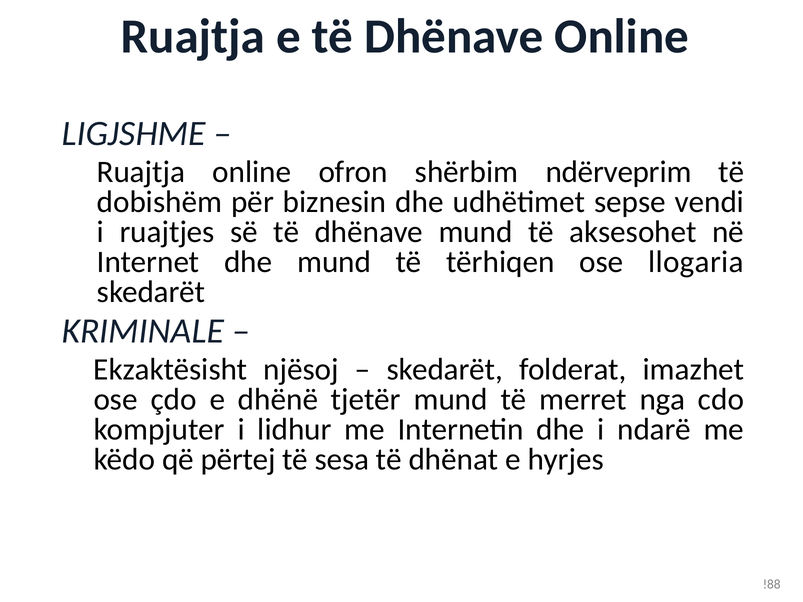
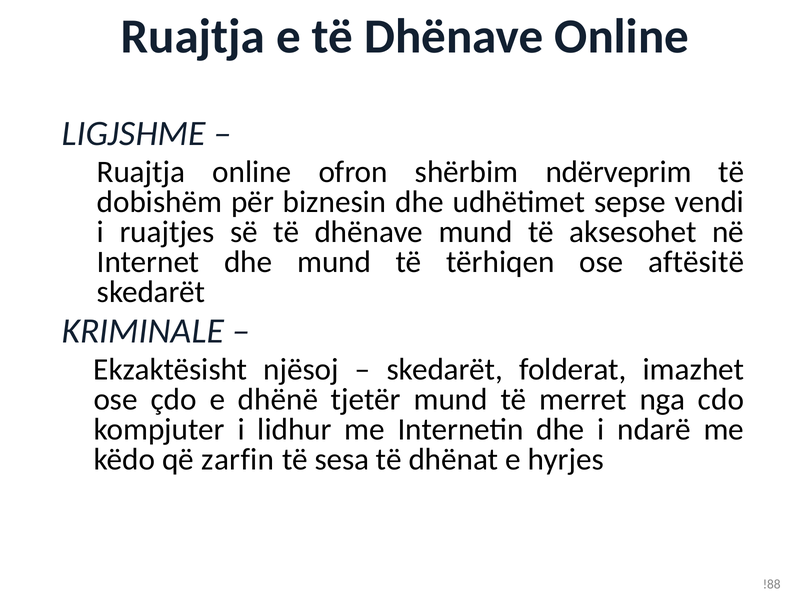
llogaria: llogaria -> aftësitë (696, 262)
përtej: përtej -> zarfin (238, 460)
